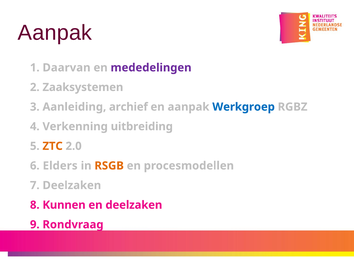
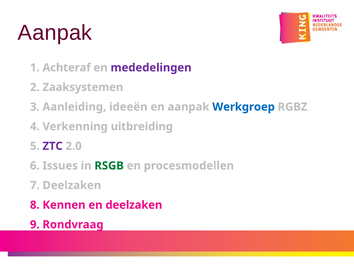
Daarvan: Daarvan -> Achteraf (67, 68)
archief: archief -> ideeën (128, 107)
ZTC colour: orange -> purple (53, 146)
Elders: Elders -> Issues (60, 165)
RSGB colour: orange -> green (109, 165)
Kunnen: Kunnen -> Kennen (64, 205)
